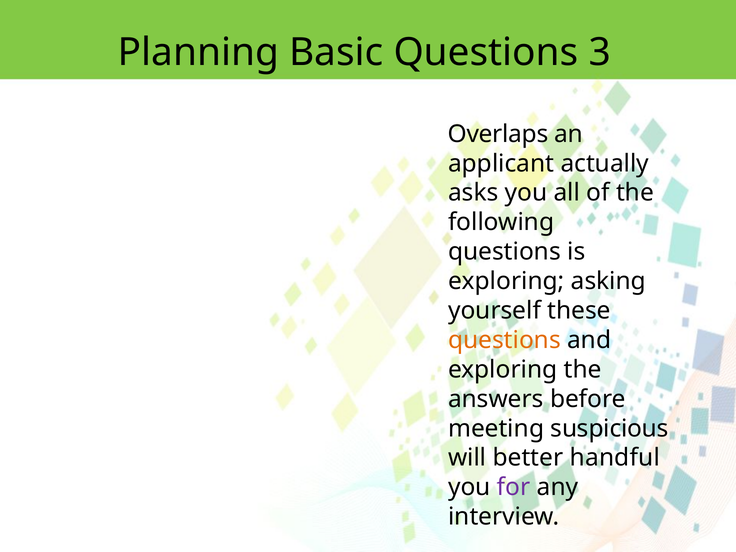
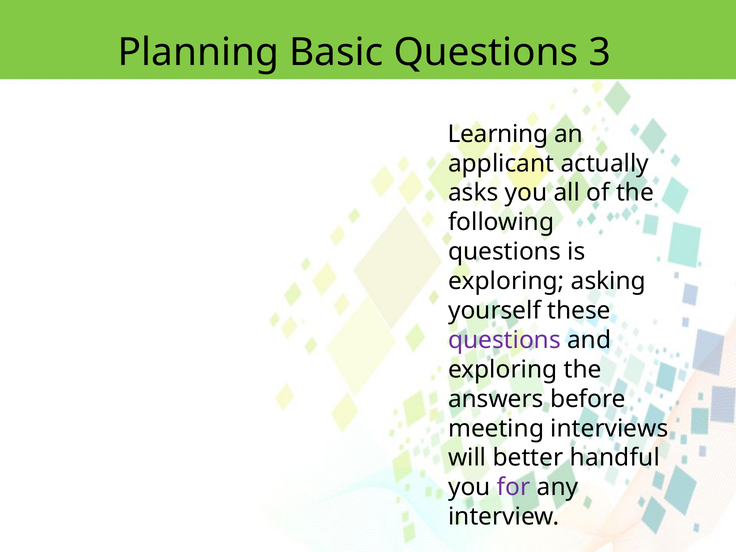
Overlaps: Overlaps -> Learning (498, 134)
questions colour: orange -> purple (504, 340)
suspicious: suspicious -> interviews (609, 428)
